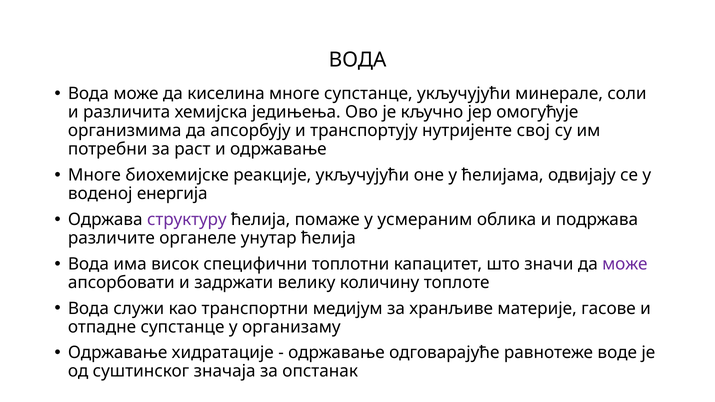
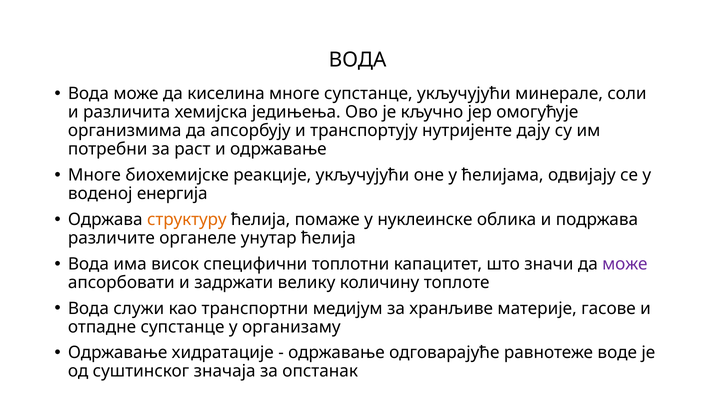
свој: свој -> дају (533, 131)
структуру colour: purple -> orange (187, 220)
усмераним: усмераним -> нуклеинске (425, 220)
